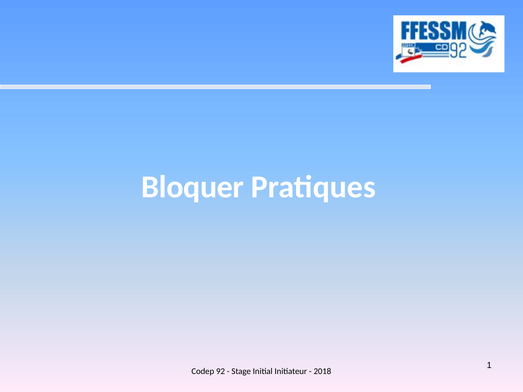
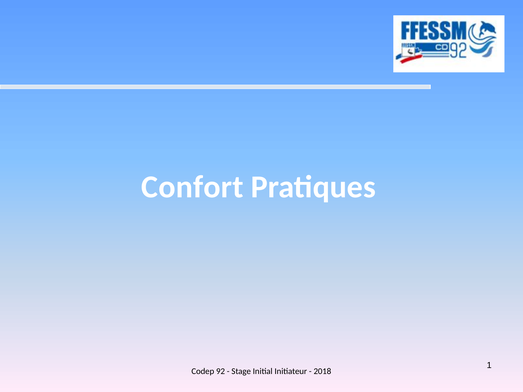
Bloquer: Bloquer -> Confort (192, 187)
